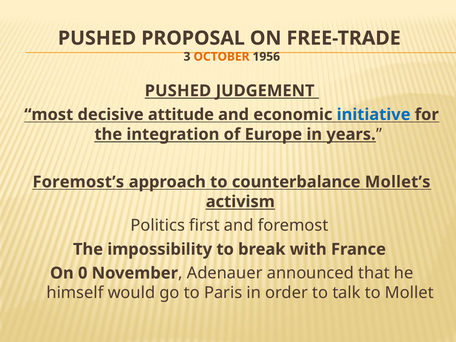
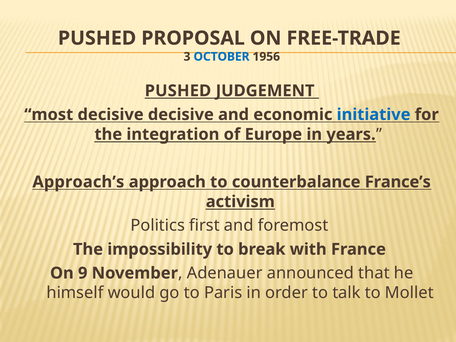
OCTOBER colour: orange -> blue (222, 57)
decisive attitude: attitude -> decisive (181, 115)
Foremost’s: Foremost’s -> Approach’s (78, 182)
Mollet’s: Mollet’s -> France’s (398, 182)
0: 0 -> 9 (83, 273)
